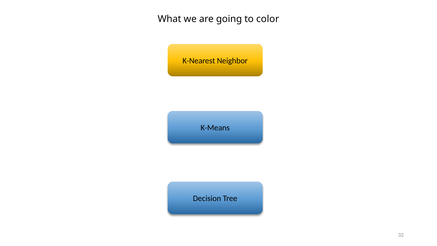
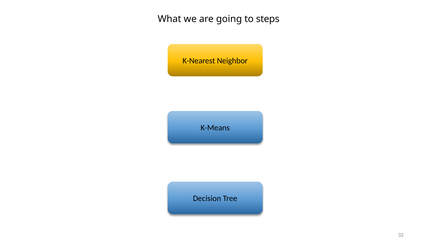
color: color -> steps (268, 19)
